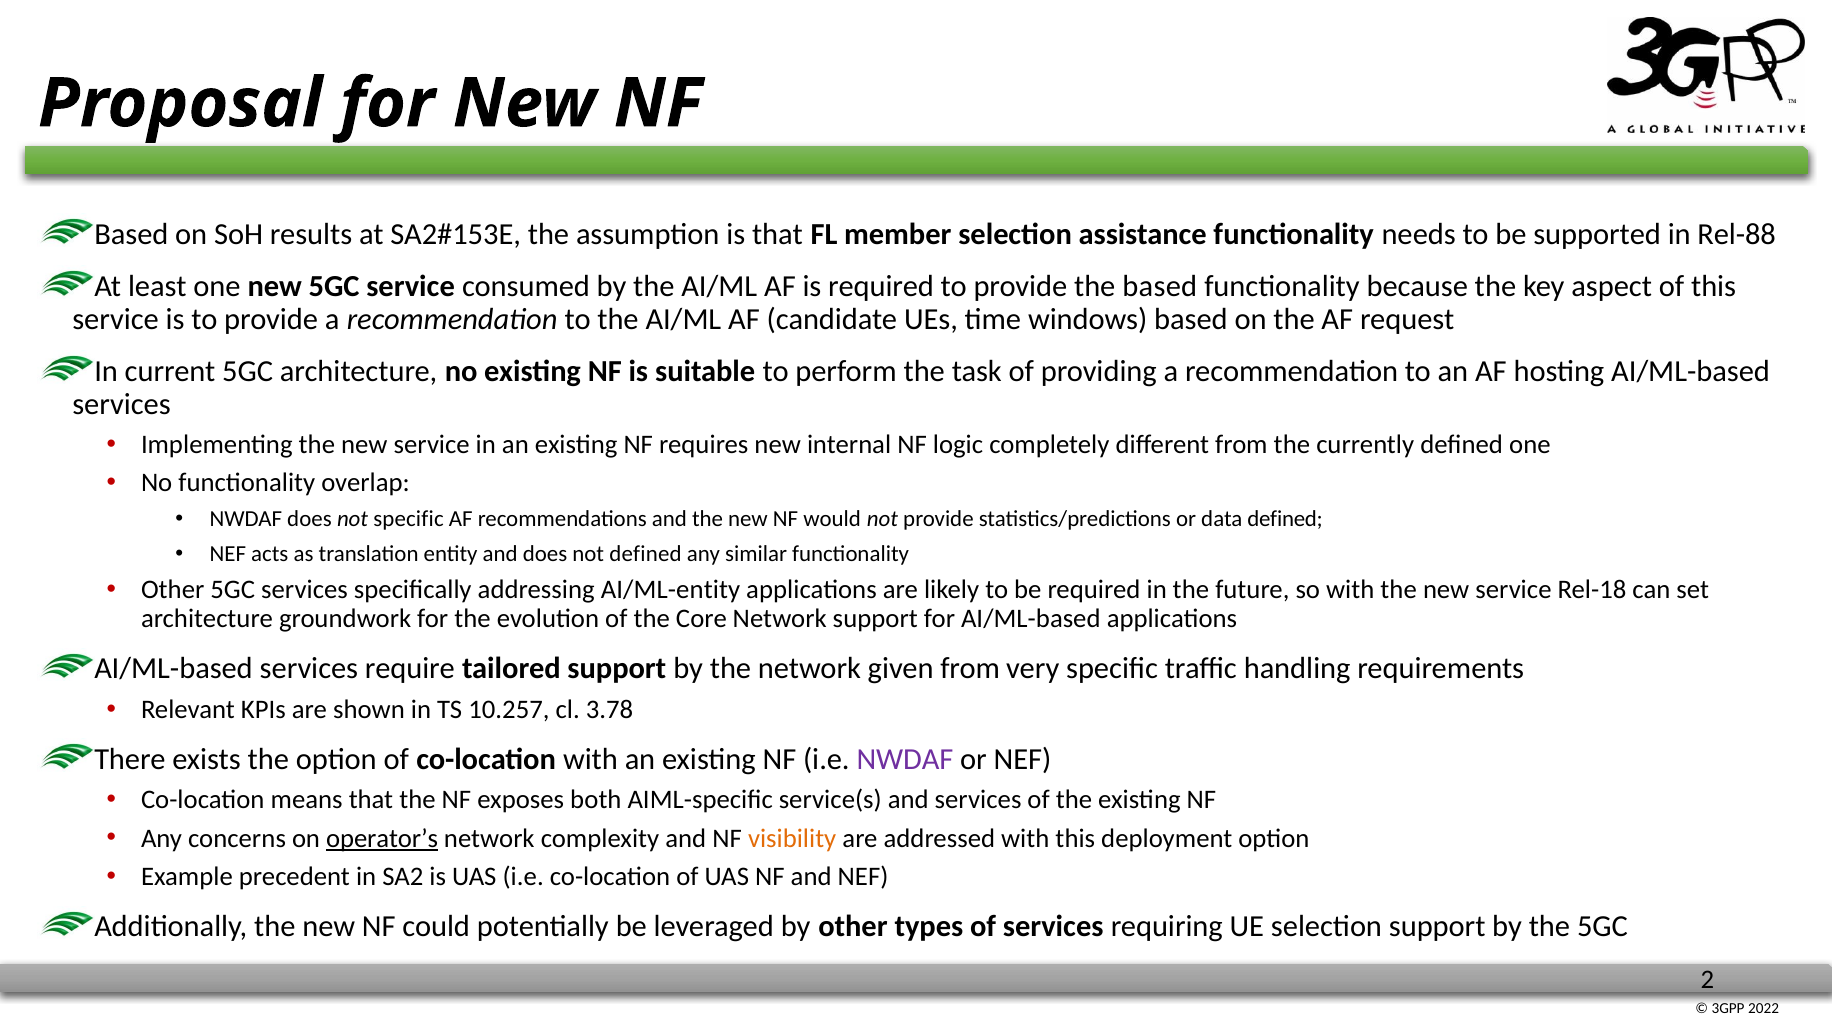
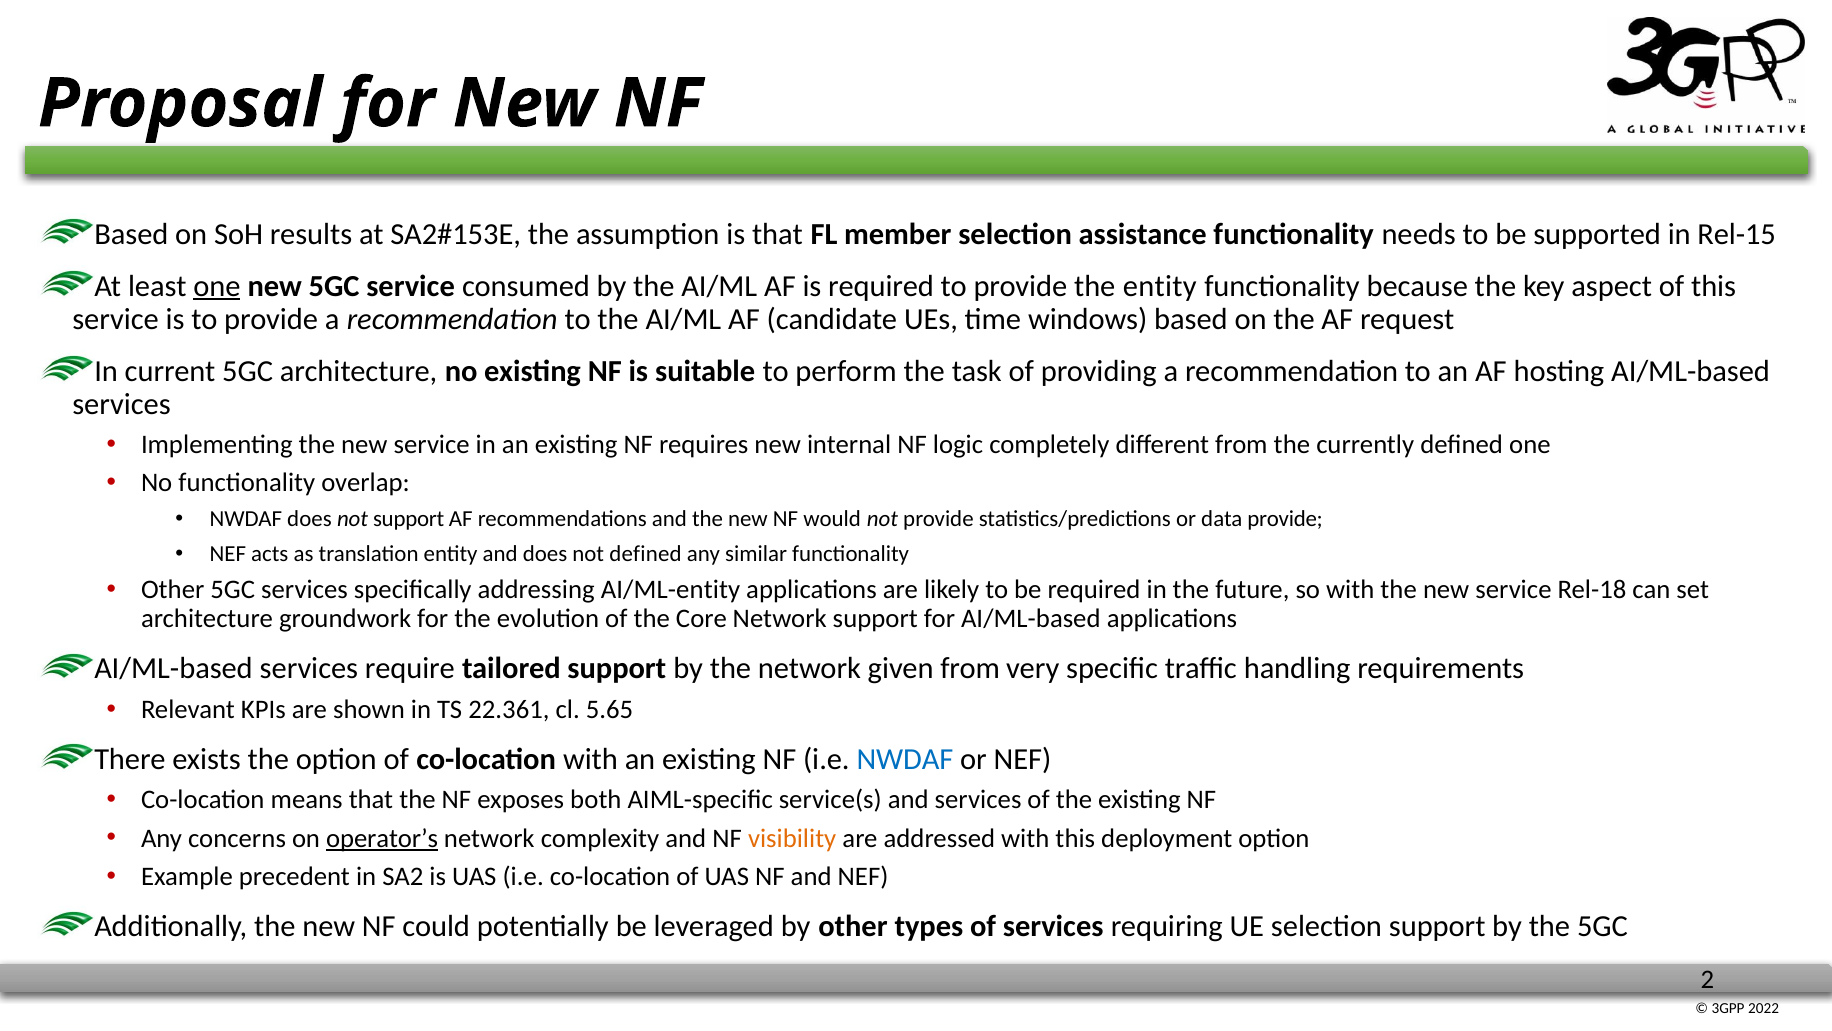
Rel-88: Rel-88 -> Rel-15 (1737, 234)
one underline: none -> present (217, 286)
the based: based -> entity (1160, 286)
not specific: specific -> support (409, 519)
data defined: defined -> provide (1285, 519)
10.257: 10.257 -> 22.361 (509, 709)
3.78: 3.78 -> 5.65 (610, 709)
NWDAF colour: purple -> blue (905, 759)
